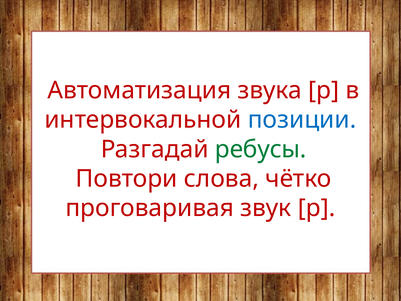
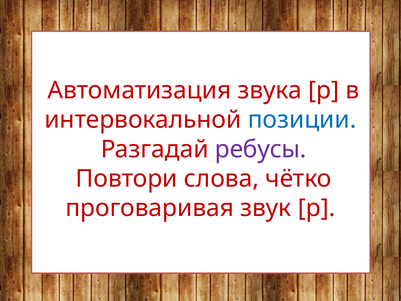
ребусы colour: green -> purple (261, 149)
